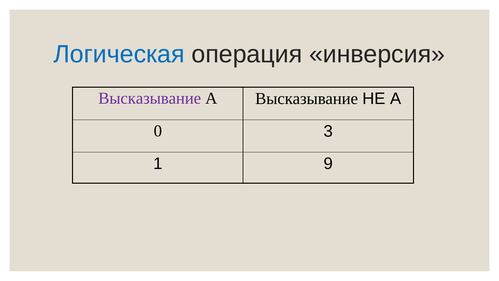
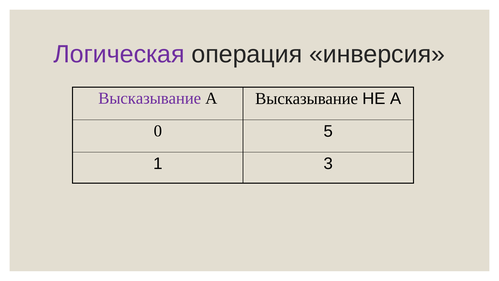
Логическая colour: blue -> purple (119, 54)
3: 3 -> 5 (328, 131)
9: 9 -> 3 (328, 163)
